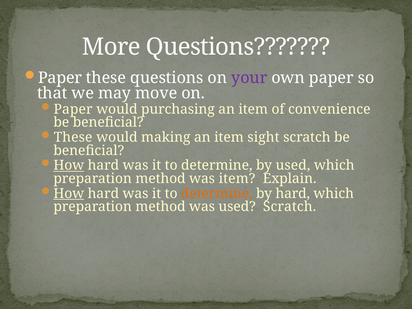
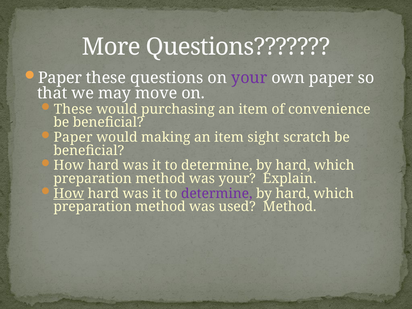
Paper: Paper -> These (73, 109)
These: These -> Paper (73, 137)
How underline: present -> none (69, 165)
used: used -> hard (293, 165)
was item: item -> your (237, 179)
determine colour: orange -> purple (217, 193)
used Scratch: Scratch -> Method (290, 207)
